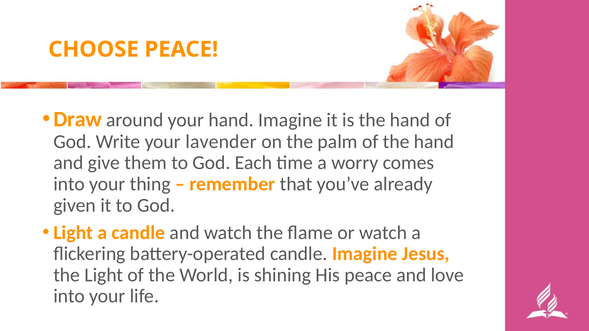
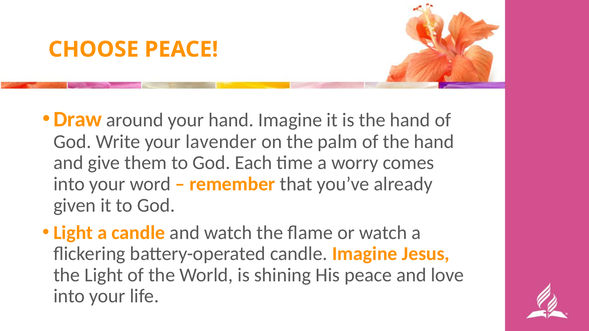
thing: thing -> word (150, 184)
